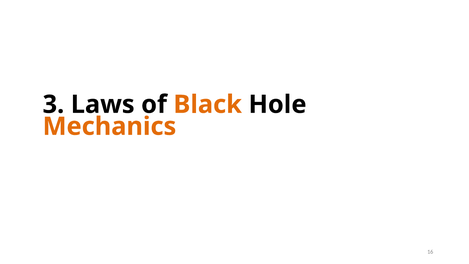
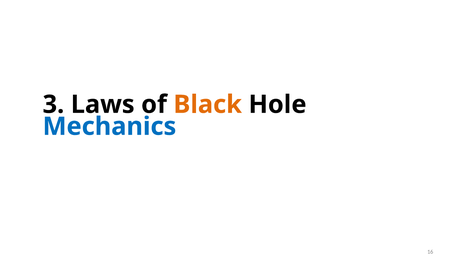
Mechanics colour: orange -> blue (109, 126)
